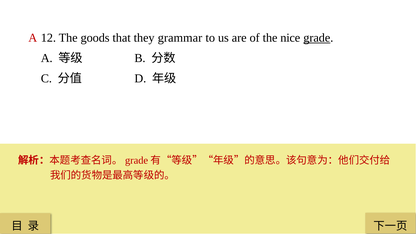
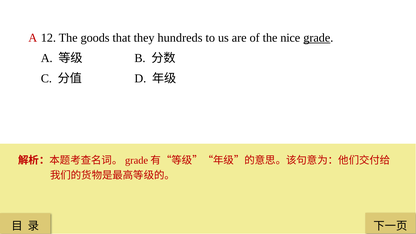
grammar: grammar -> hundreds (180, 38)
